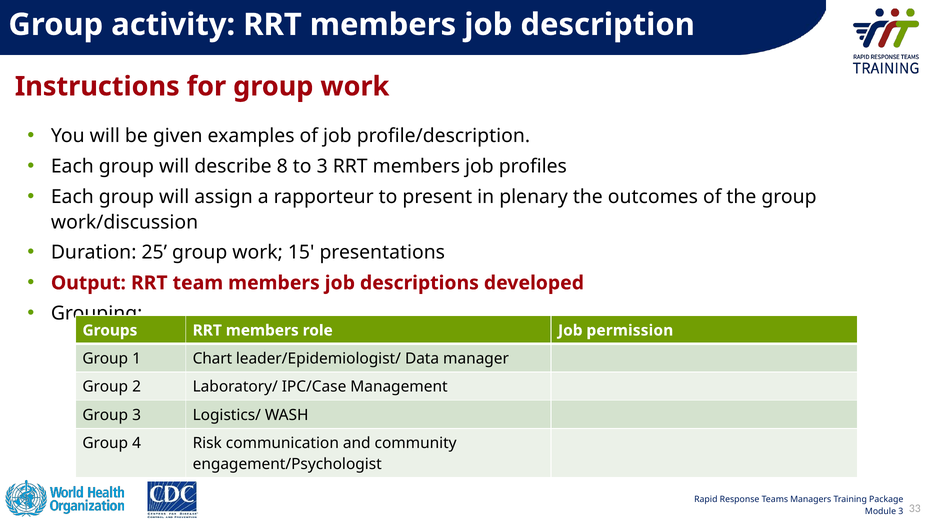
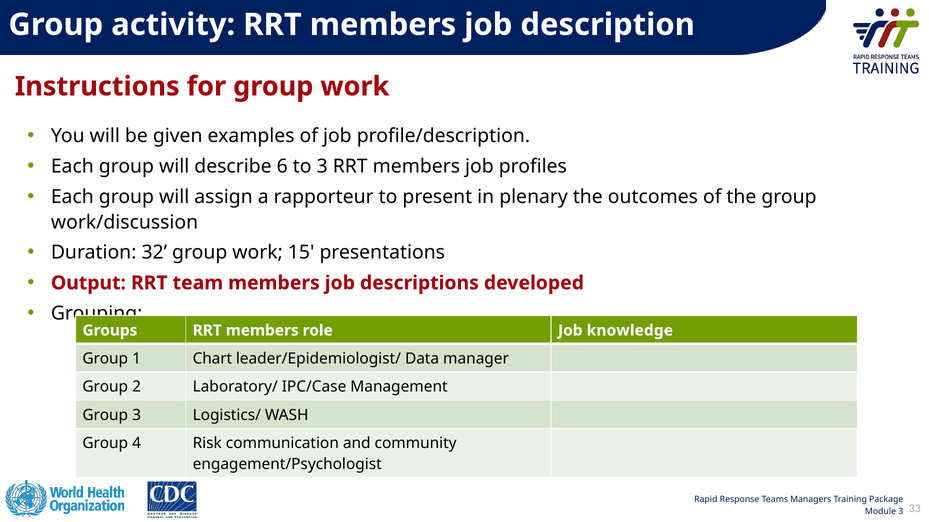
8: 8 -> 6 (282, 167)
25: 25 -> 32 (154, 253)
permission: permission -> knowledge (630, 331)
